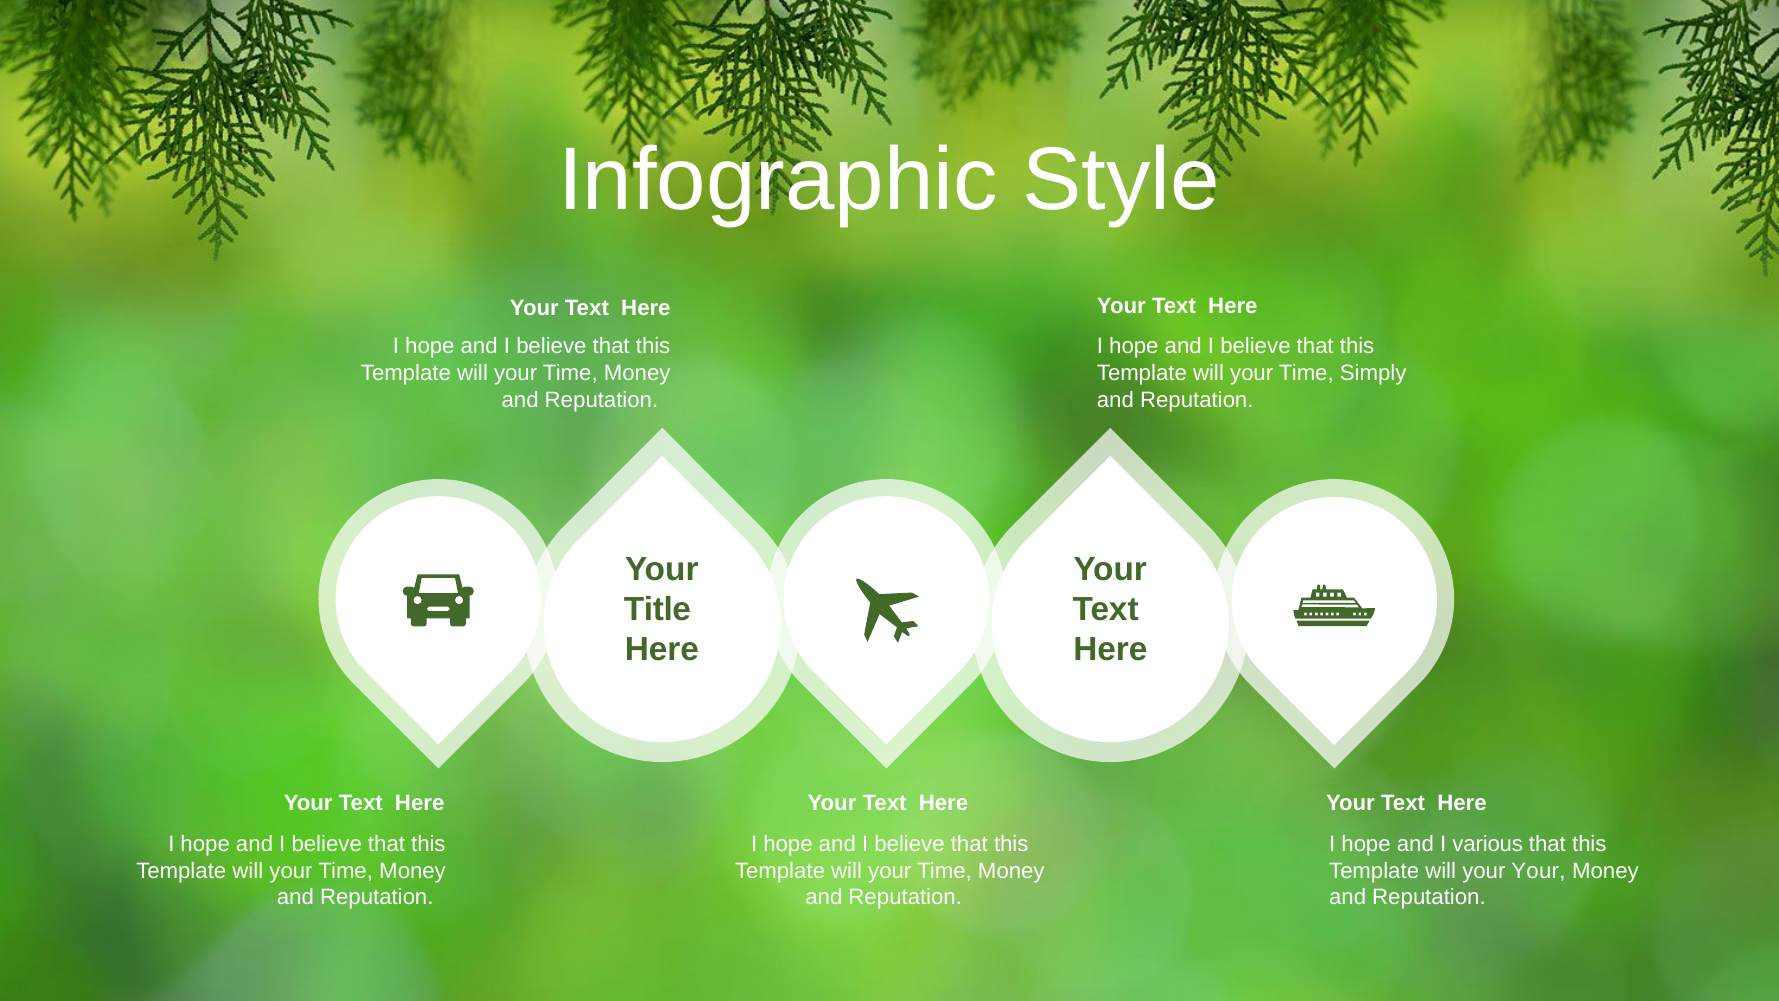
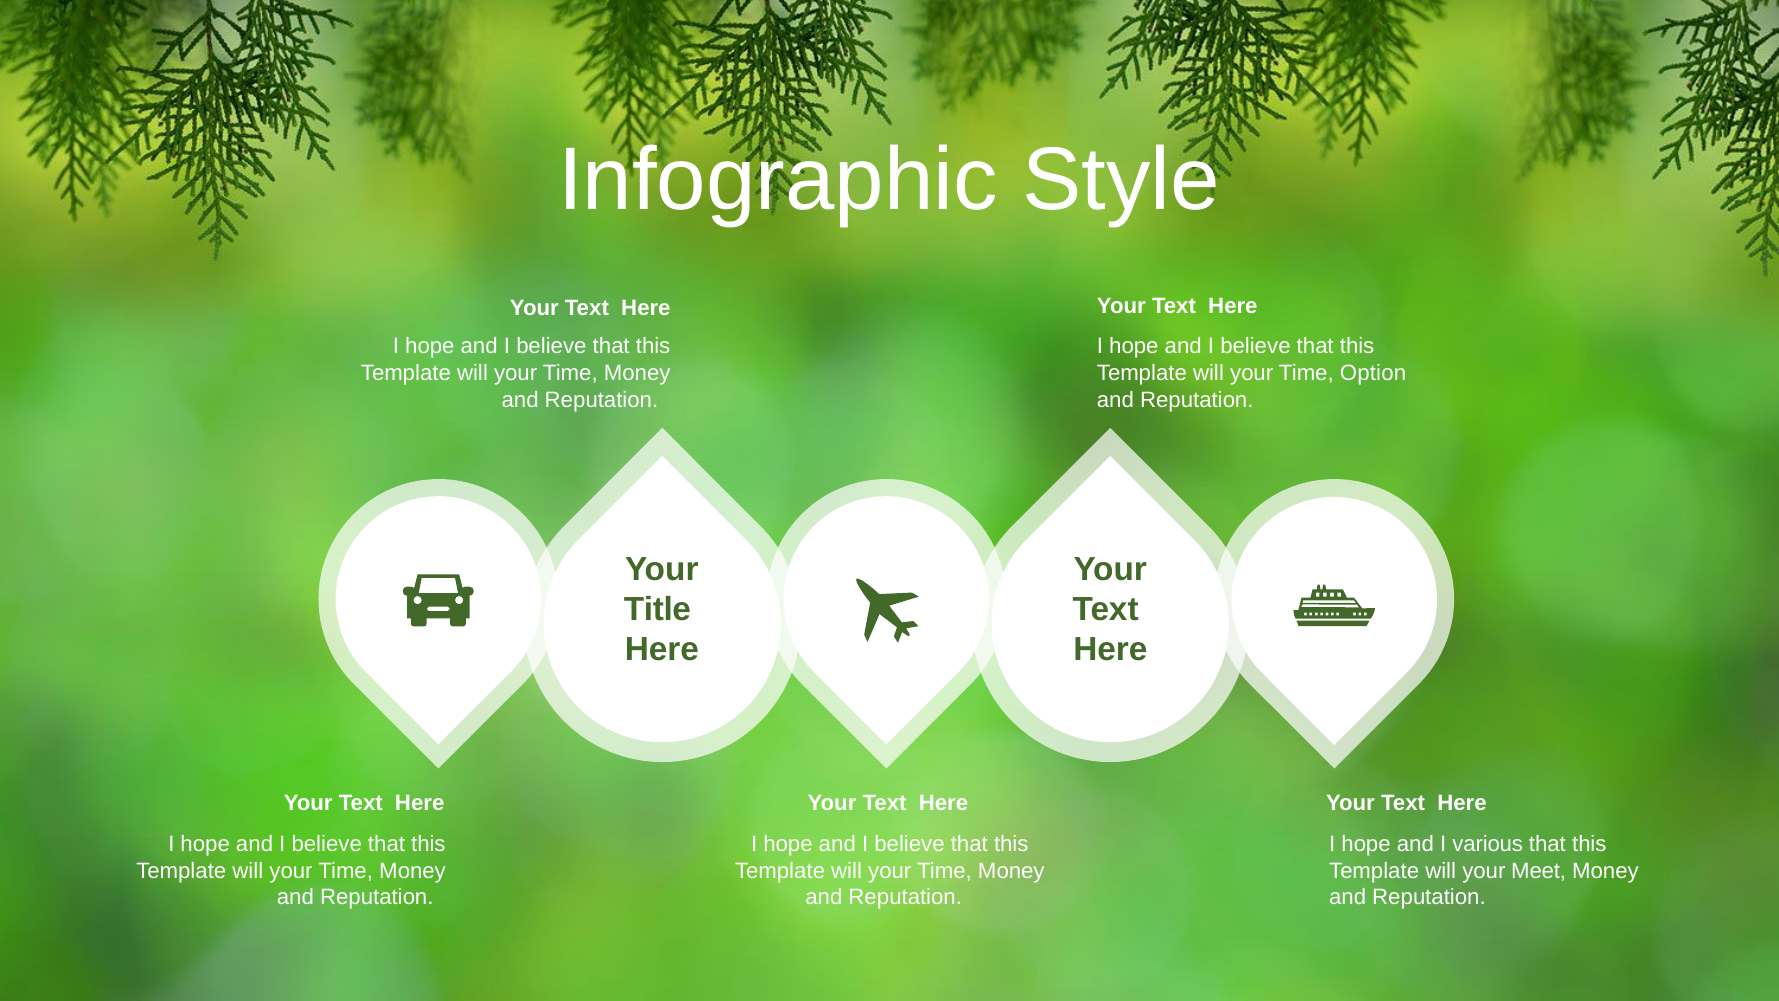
Simply: Simply -> Option (1373, 373)
your Your: Your -> Meet (1539, 870)
